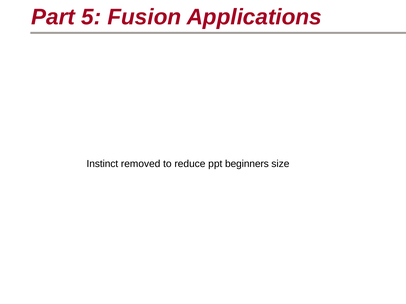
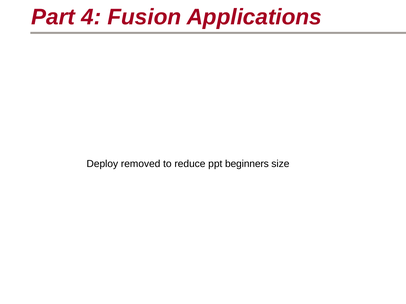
5: 5 -> 4 (91, 17)
Instinct: Instinct -> Deploy (102, 164)
